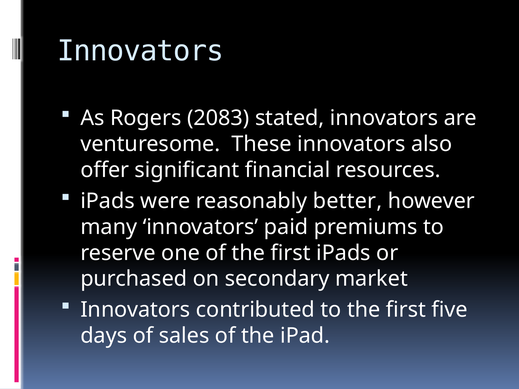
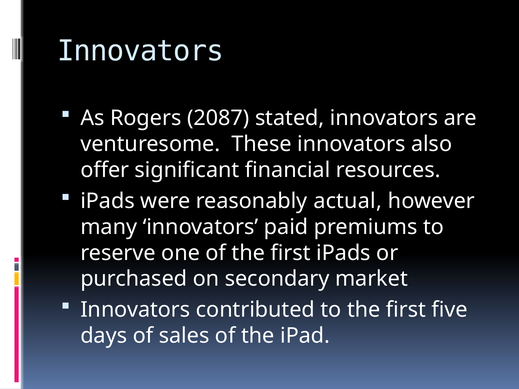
2083: 2083 -> 2087 (218, 118)
better: better -> actual (348, 201)
